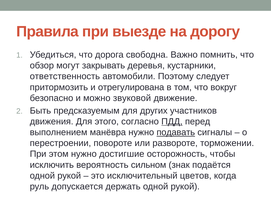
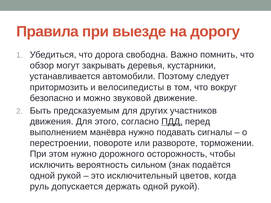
ответственность: ответственность -> устанавливается (65, 77)
отрегулирована: отрегулирована -> велосипедисты (131, 87)
подавать underline: present -> none (176, 133)
достигшие: достигшие -> дорожного (122, 154)
